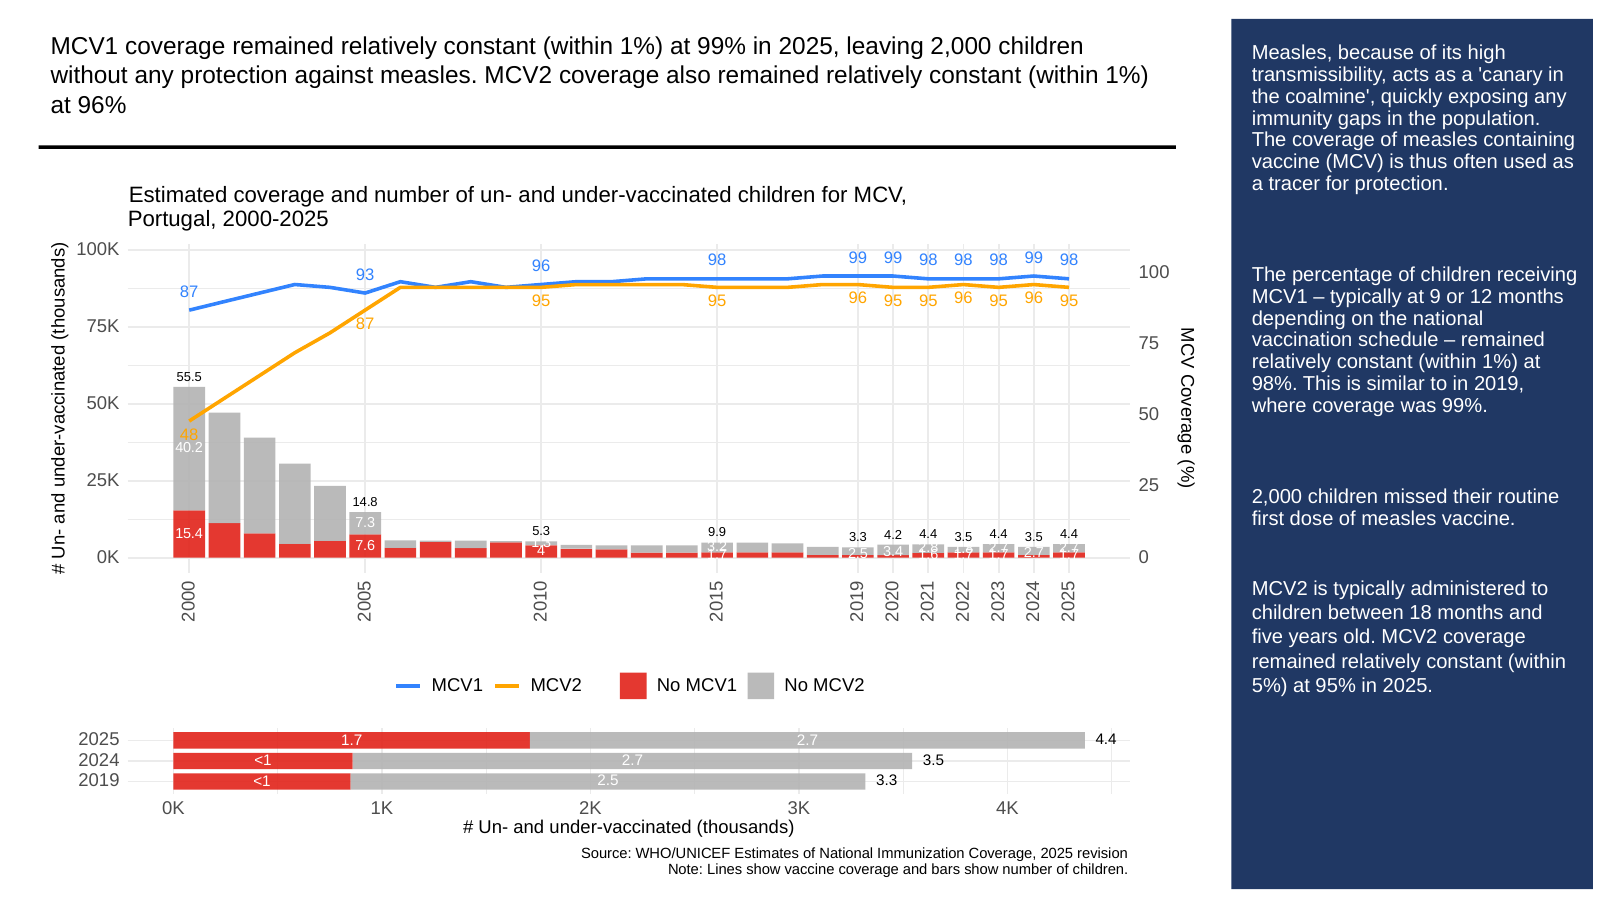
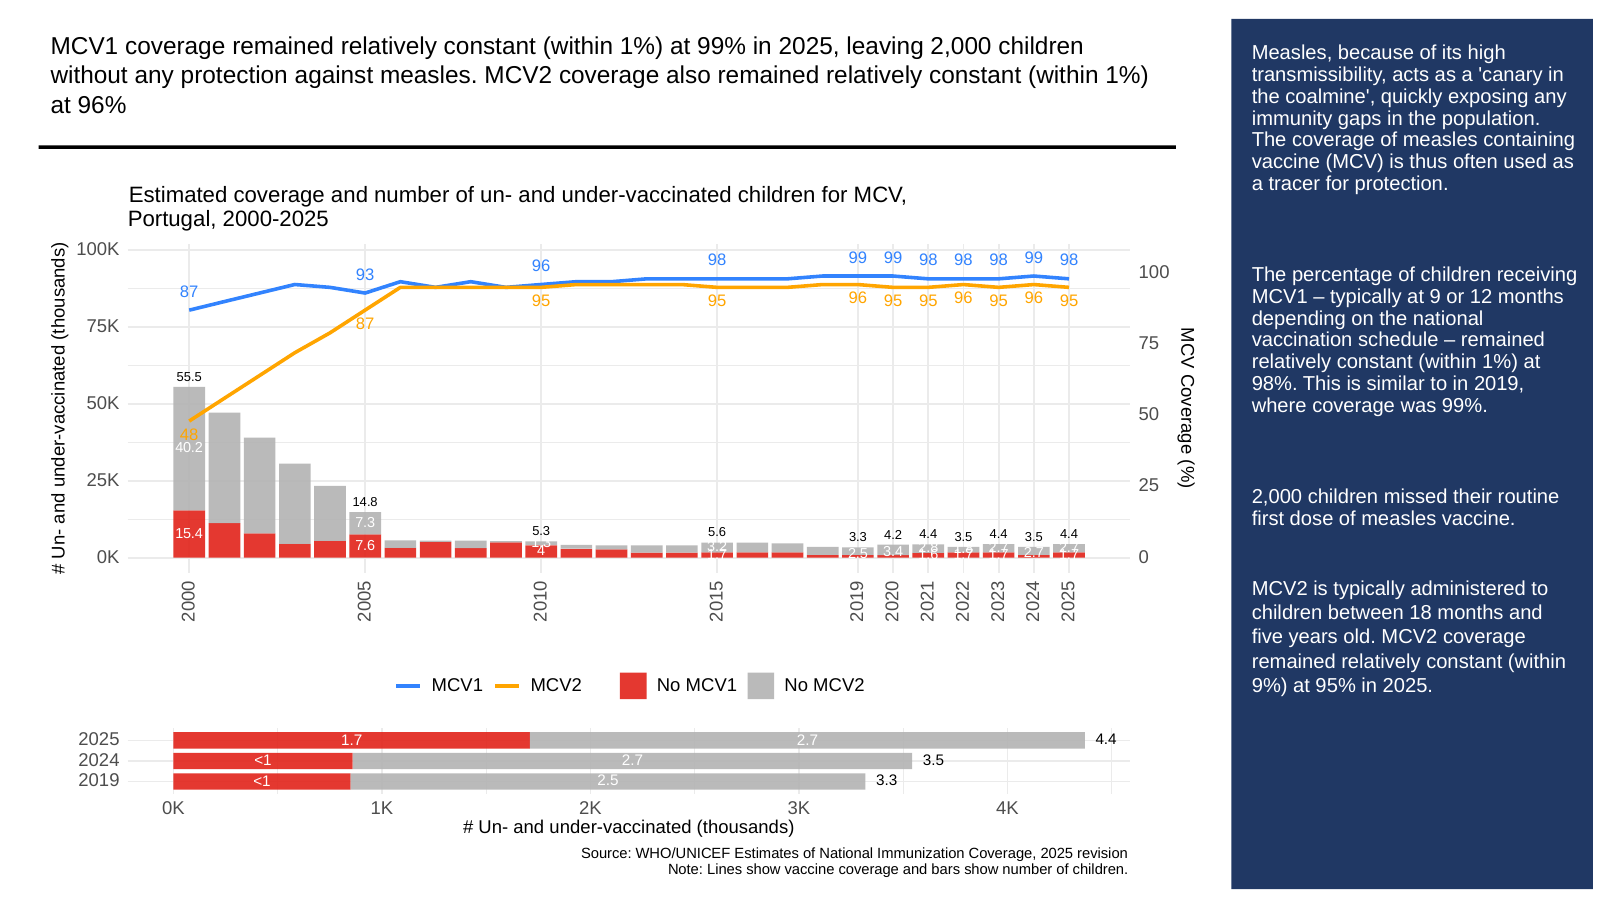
9.9: 9.9 -> 5.6 (717, 532)
5%: 5% -> 9% (1270, 685)
